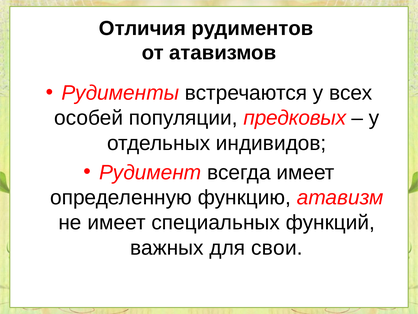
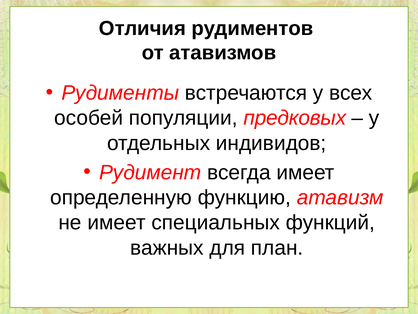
свои: свои -> план (277, 247)
